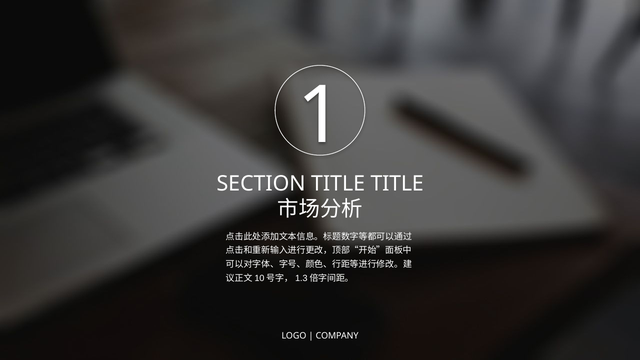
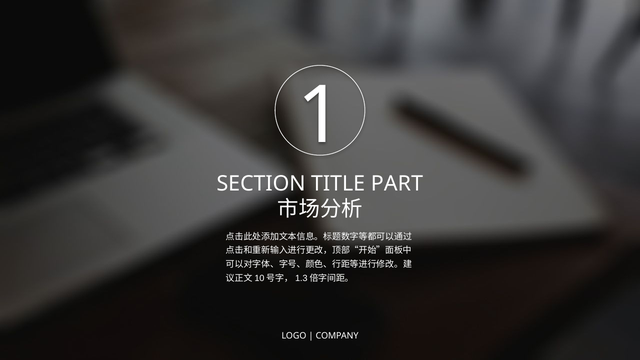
TITLE TITLE: TITLE -> PART (397, 184)
